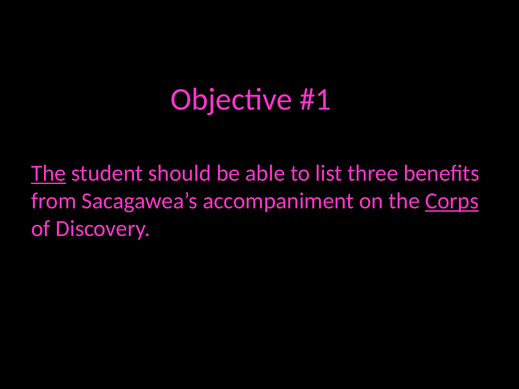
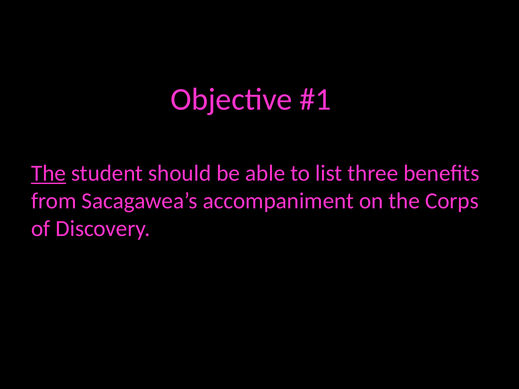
Corps underline: present -> none (452, 201)
